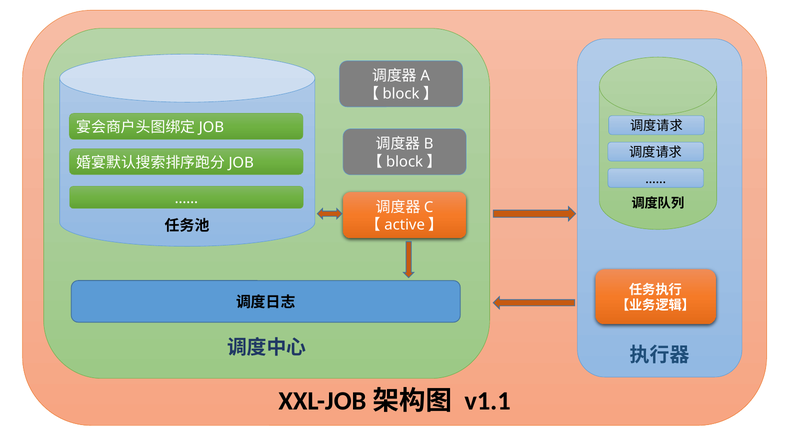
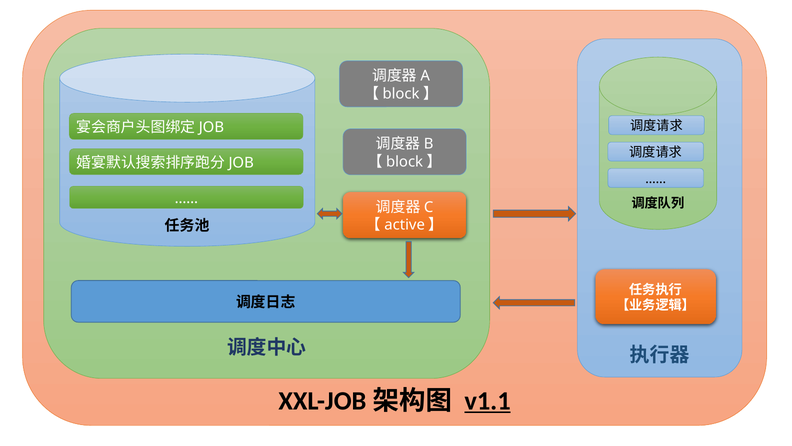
v1.1 underline: none -> present (488, 401)
